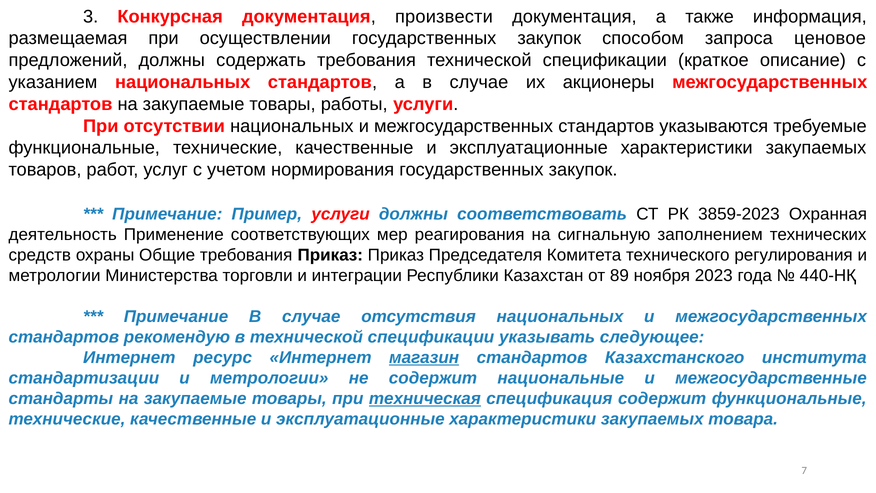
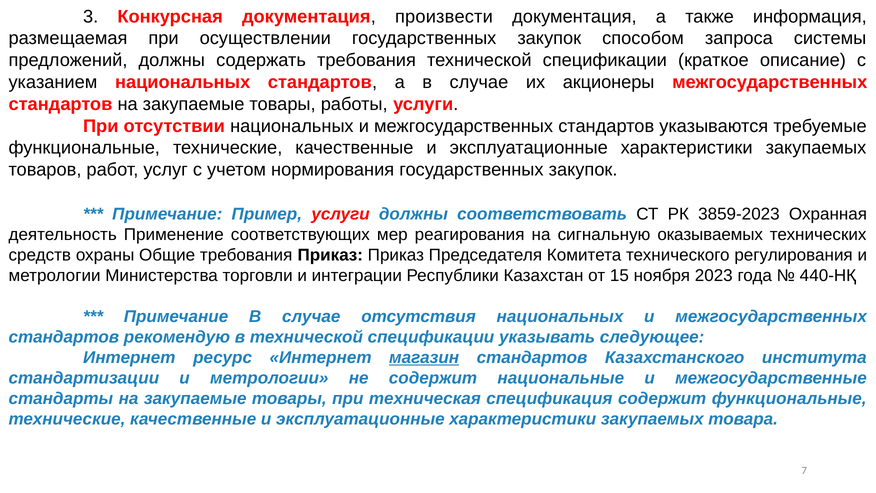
ценовое: ценовое -> системы (830, 38)
заполнением: заполнением -> оказываемых (710, 235)
89: 89 -> 15 (619, 276)
техническая underline: present -> none (425, 398)
